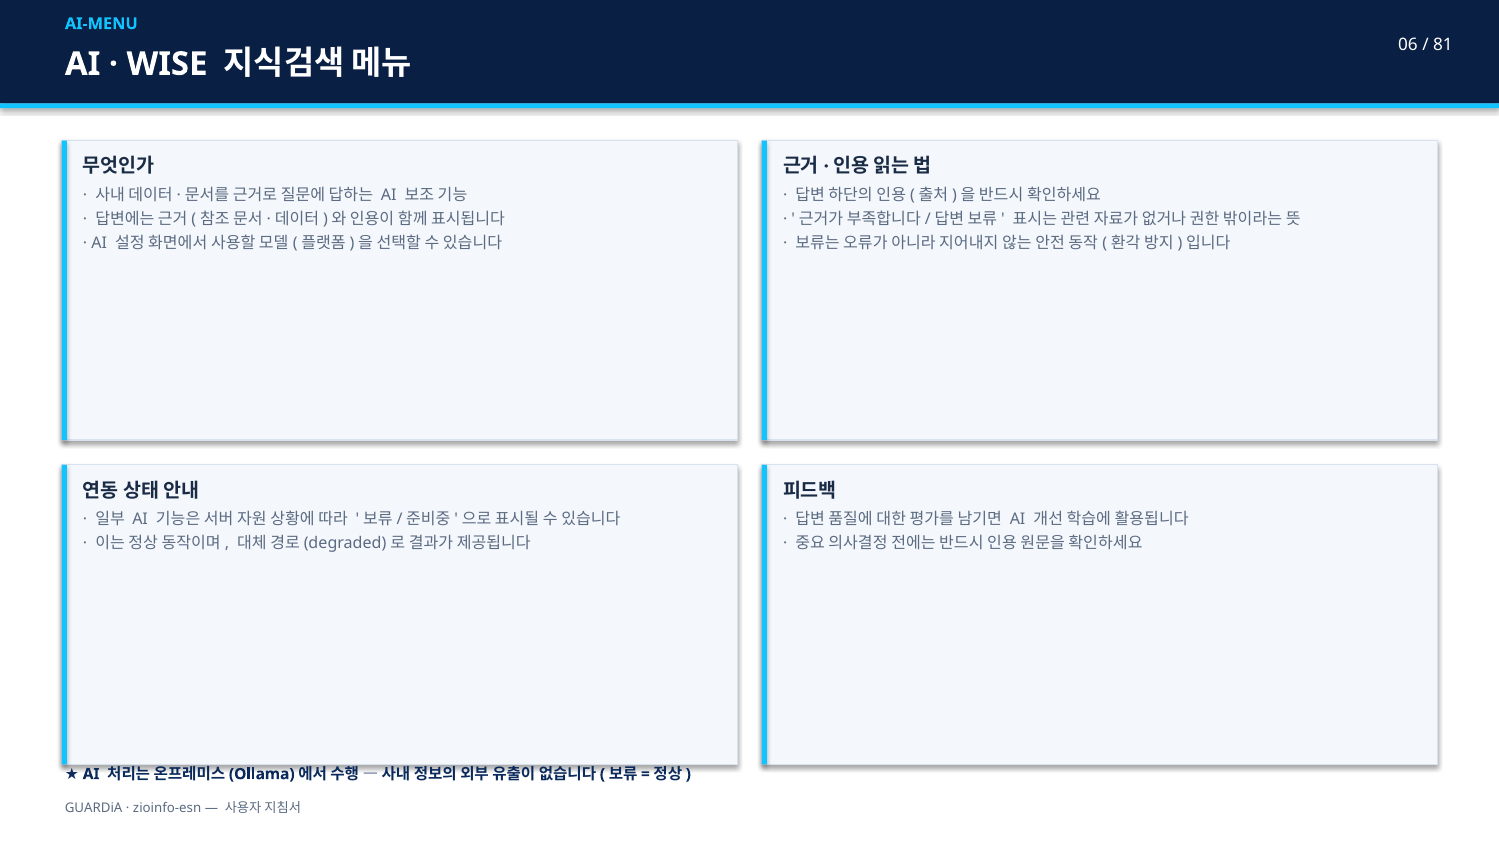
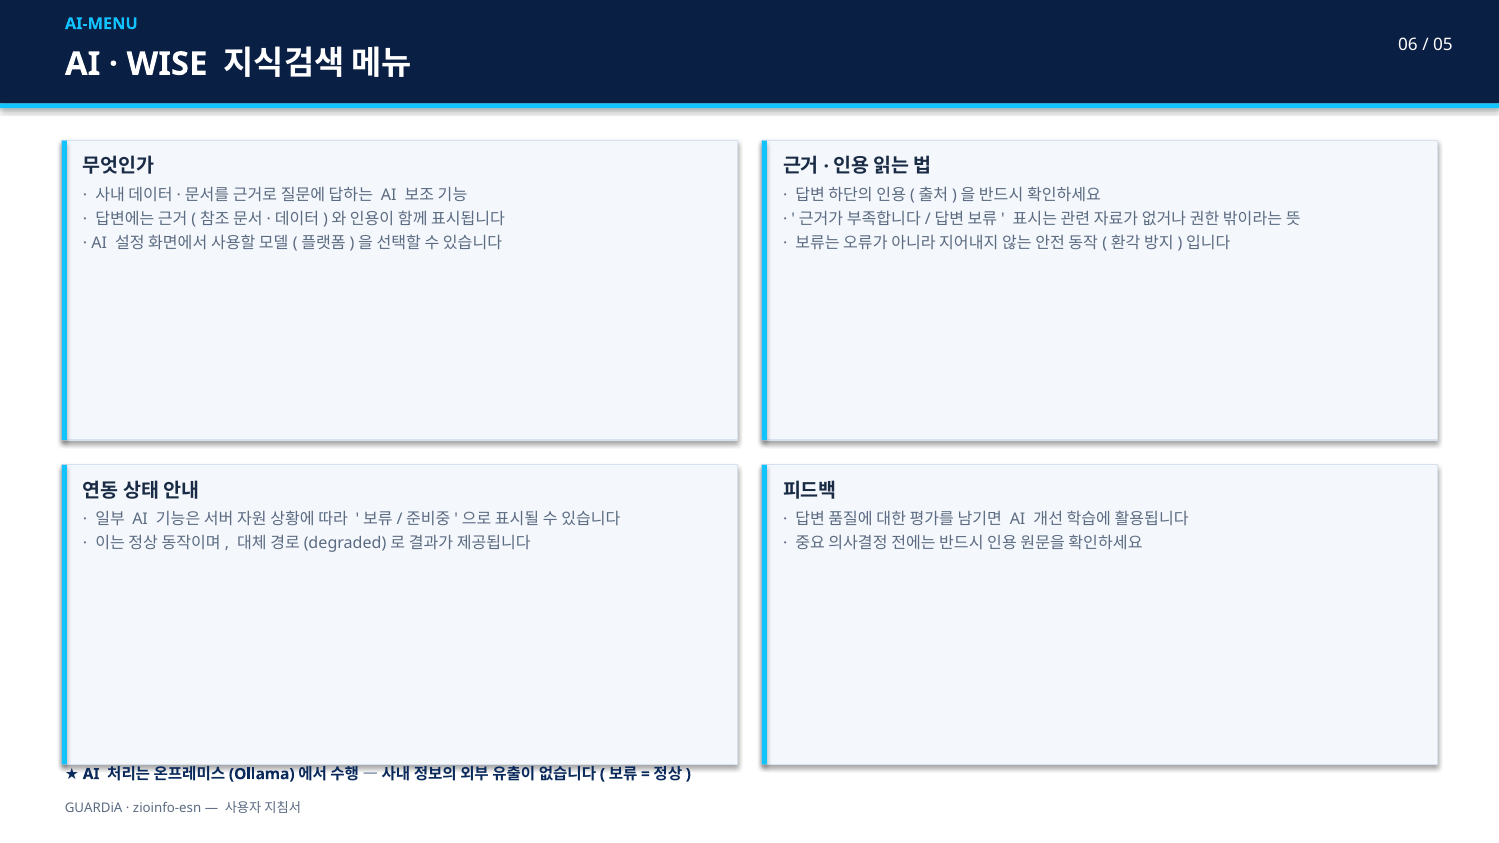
81: 81 -> 05 (1443, 44)
